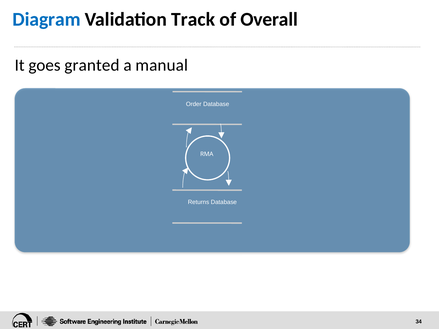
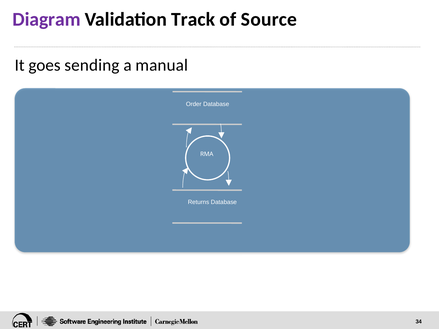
Diagram colour: blue -> purple (47, 20)
Overall: Overall -> Source (269, 20)
granted: granted -> sending (92, 65)
